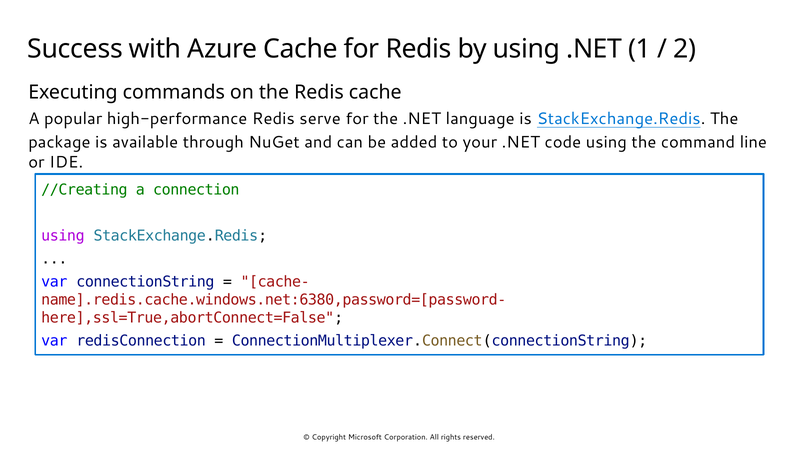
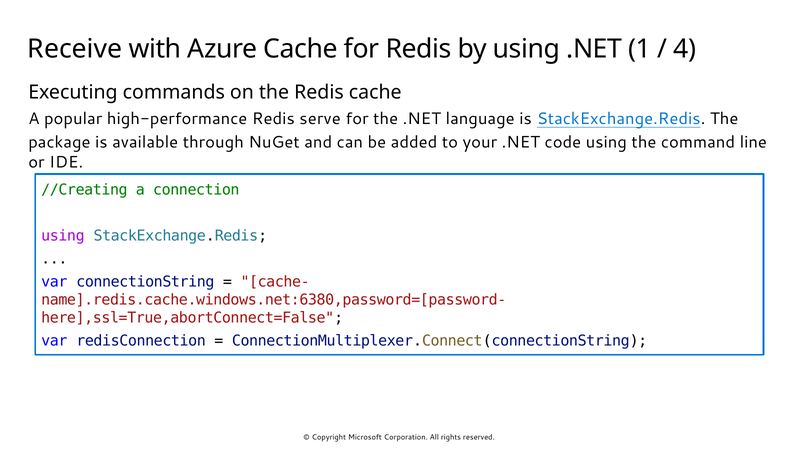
Success: Success -> Receive (75, 49)
2: 2 -> 4 (685, 49)
